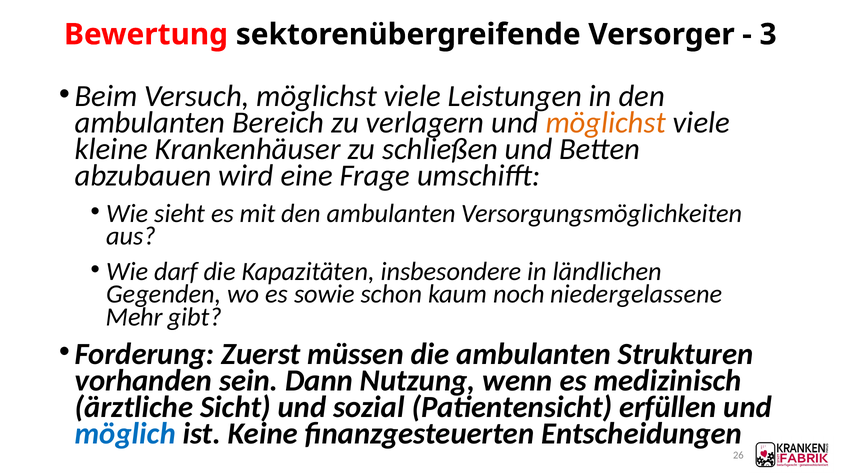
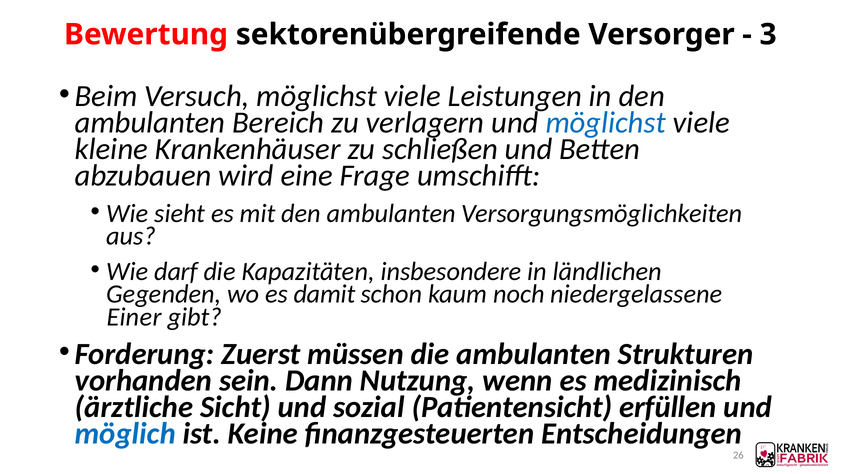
möglichst colour: orange -> blue (606, 123)
sowie: sowie -> damit (324, 294)
Mehr: Mehr -> Einer (134, 317)
